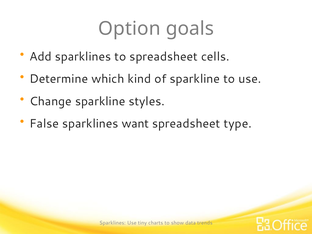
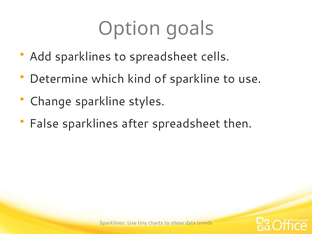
want: want -> after (135, 124)
type: type -> then (238, 124)
